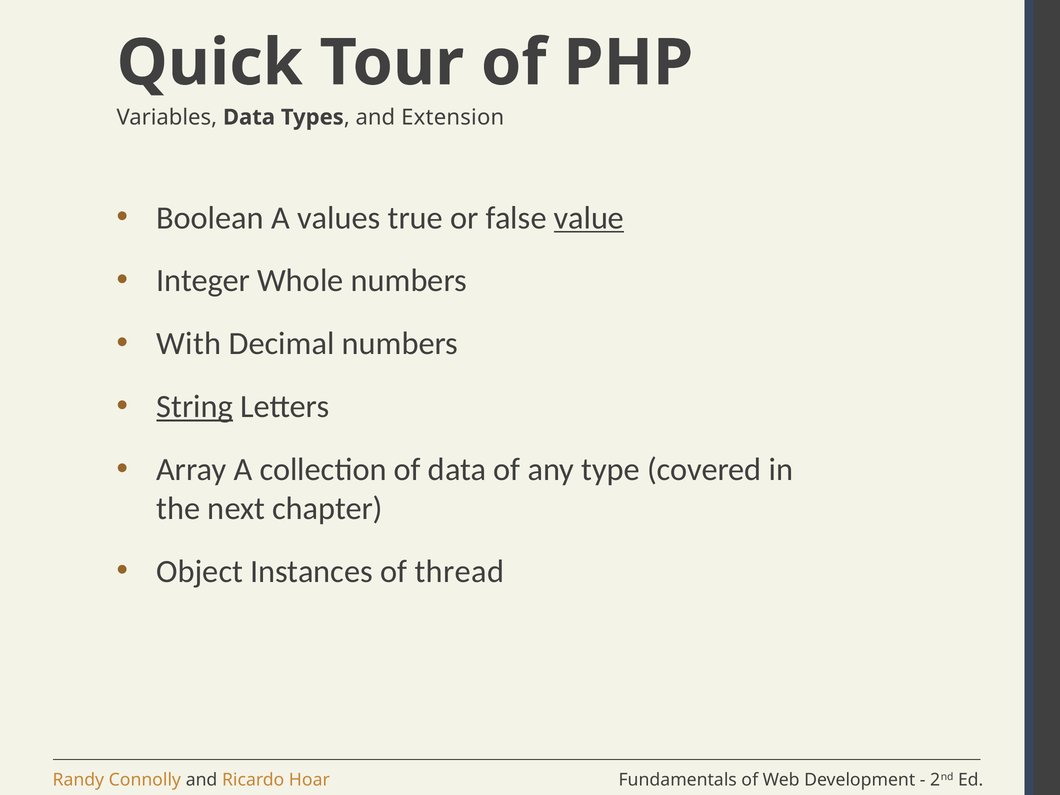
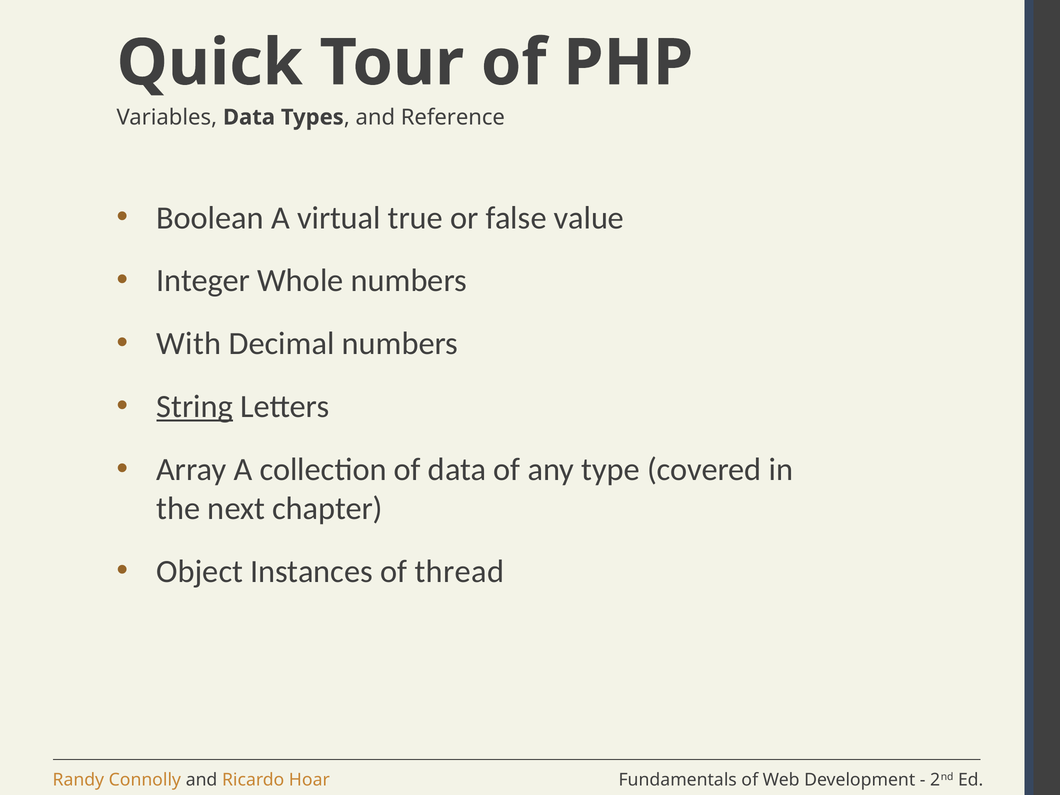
Extension: Extension -> Reference (453, 117)
values: values -> virtual (339, 218)
value underline: present -> none (589, 218)
